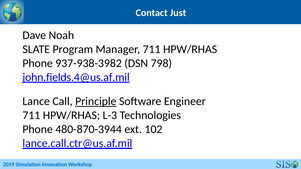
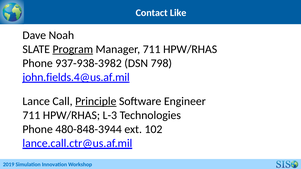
Just: Just -> Like (178, 13)
Program underline: none -> present (73, 49)
480-870-3944: 480-870-3944 -> 480-848-3944 (89, 130)
